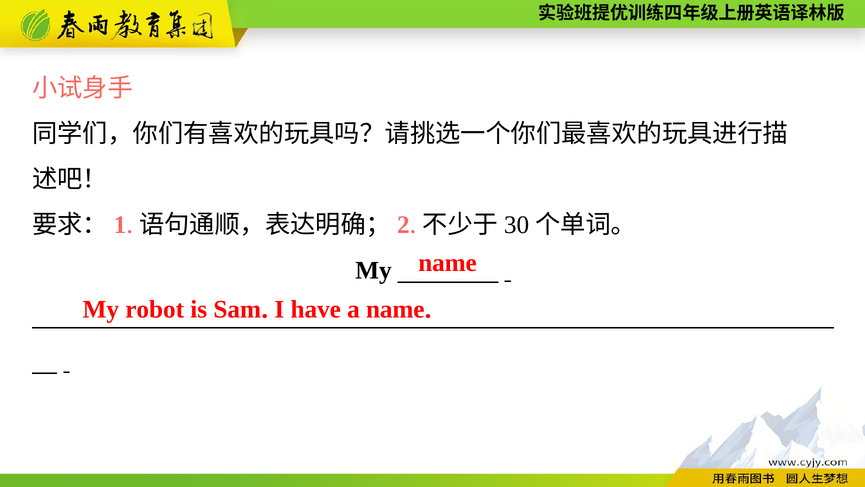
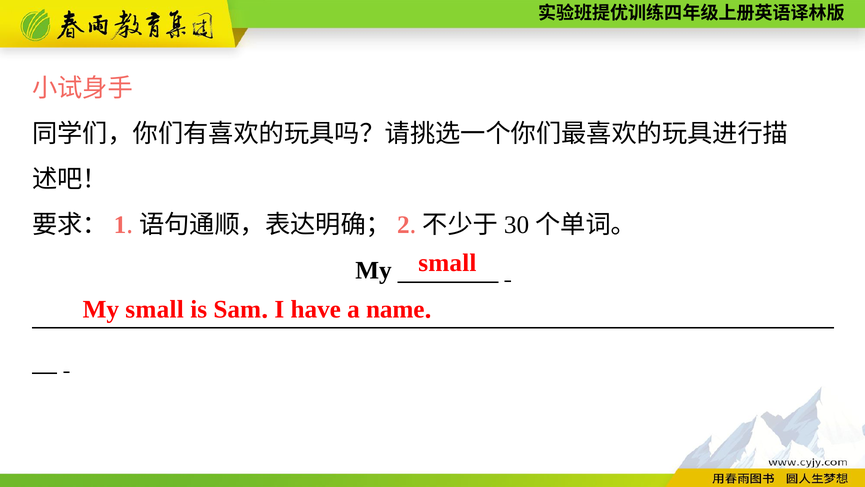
name: name -> small (447, 263)
My robot: robot -> small (155, 309)
